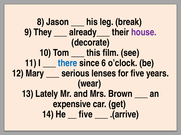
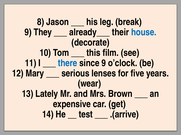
house colour: purple -> blue (144, 32)
since 6: 6 -> 9 (104, 63)
five: five -> test (86, 115)
